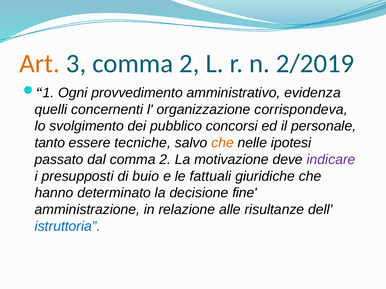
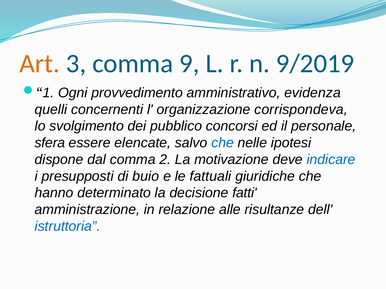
3 comma 2: 2 -> 9 (189, 64)
2/2019: 2/2019 -> 9/2019 (315, 64)
tanto: tanto -> sfera (50, 143)
tecniche: tecniche -> elencate (143, 143)
che colour: orange -> blue (223, 143)
passato: passato -> dispone (59, 160)
indicare colour: purple -> blue (331, 160)
fine: fine -> fatti (245, 193)
